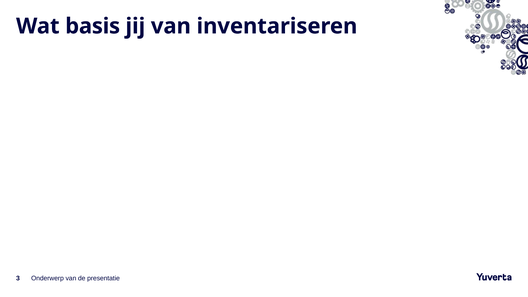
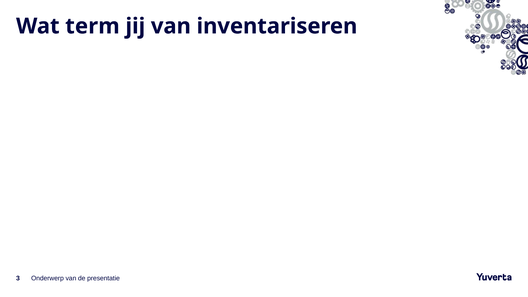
basis: basis -> term (92, 26)
